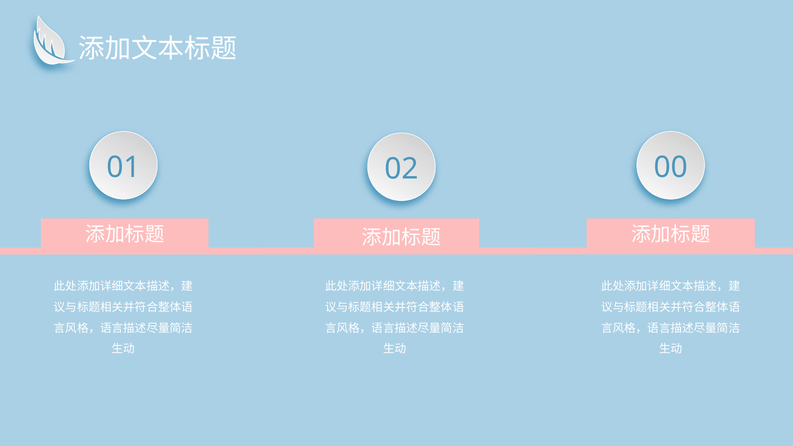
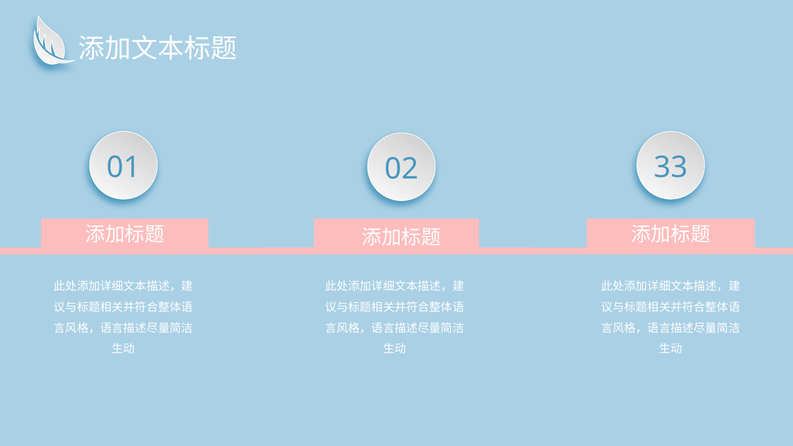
00: 00 -> 33 (671, 167)
